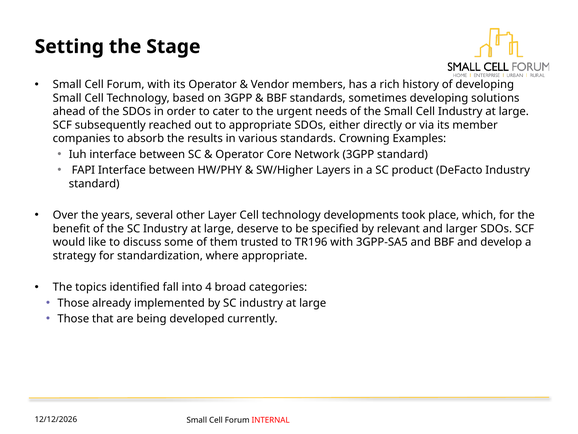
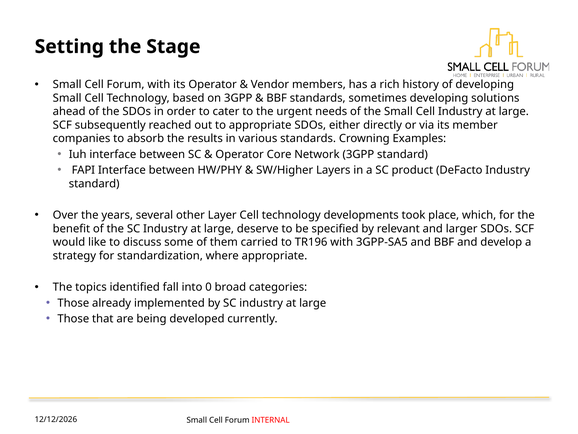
trusted: trusted -> carried (259, 242)
4: 4 -> 0 (209, 287)
